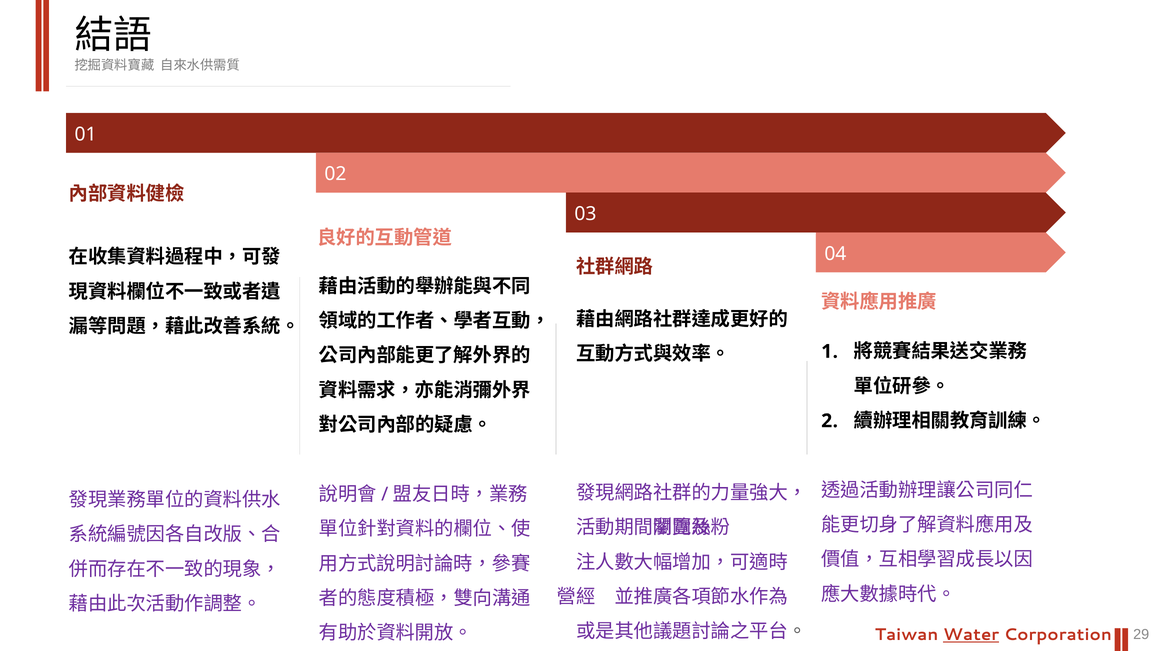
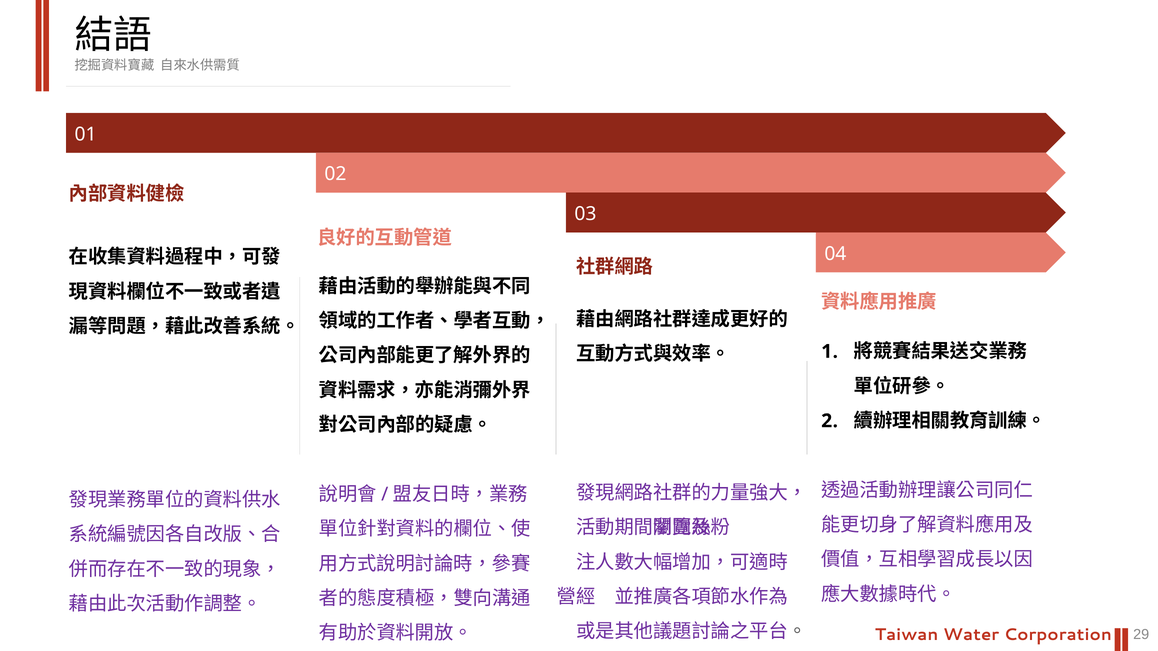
Water underline: present -> none (971, 635)
